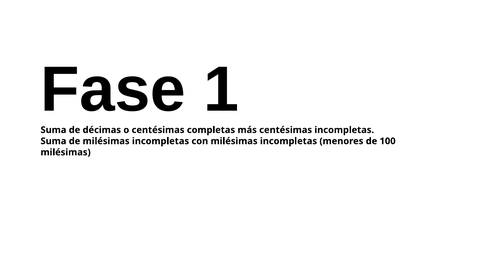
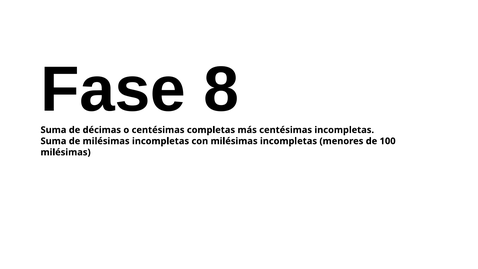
1: 1 -> 8 (221, 90)
